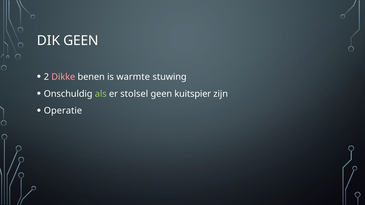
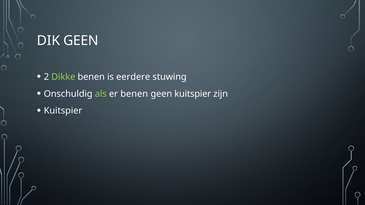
Dikke colour: pink -> light green (63, 77)
warmte: warmte -> eerdere (133, 77)
er stolsel: stolsel -> benen (134, 94)
Operatie: Operatie -> Kuitspier (63, 111)
